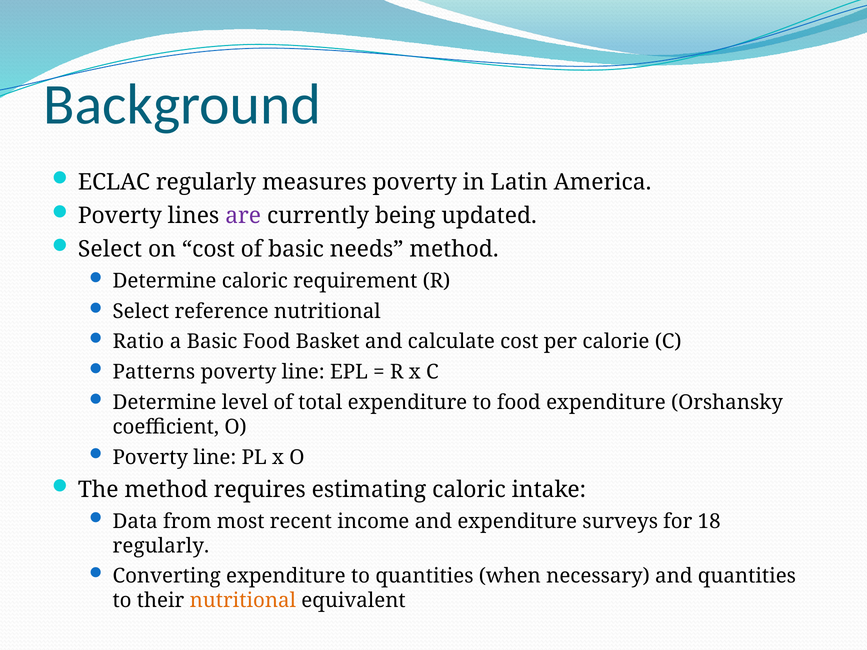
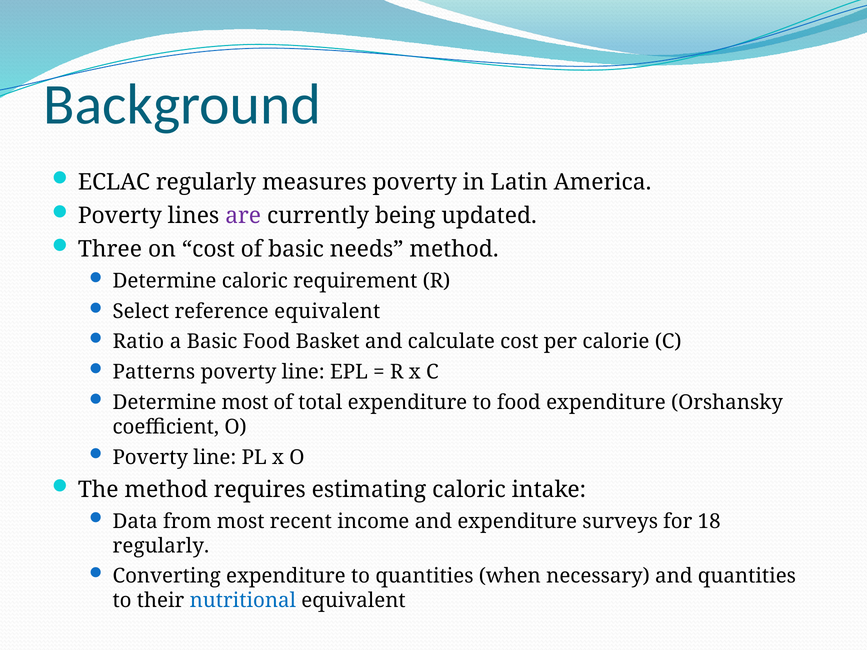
Select: Select -> Three (110, 250)
reference nutritional: nutritional -> equivalent (327, 311)
Determine level: level -> most (245, 403)
nutritional colour: orange -> blue (243, 601)
